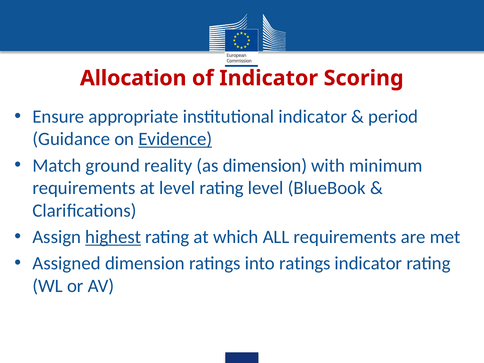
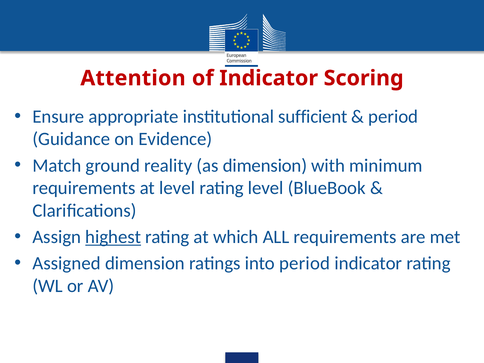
Allocation: Allocation -> Attention (133, 78)
institutional indicator: indicator -> sufficient (313, 117)
Evidence underline: present -> none (175, 139)
into ratings: ratings -> period (305, 263)
